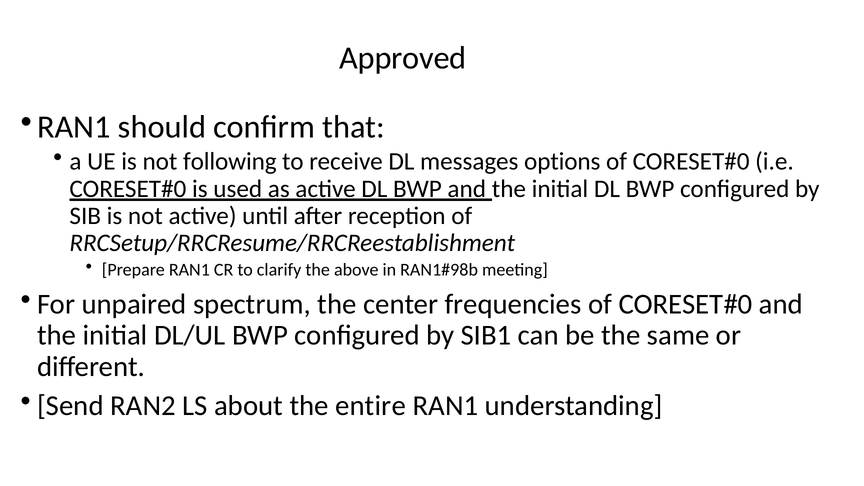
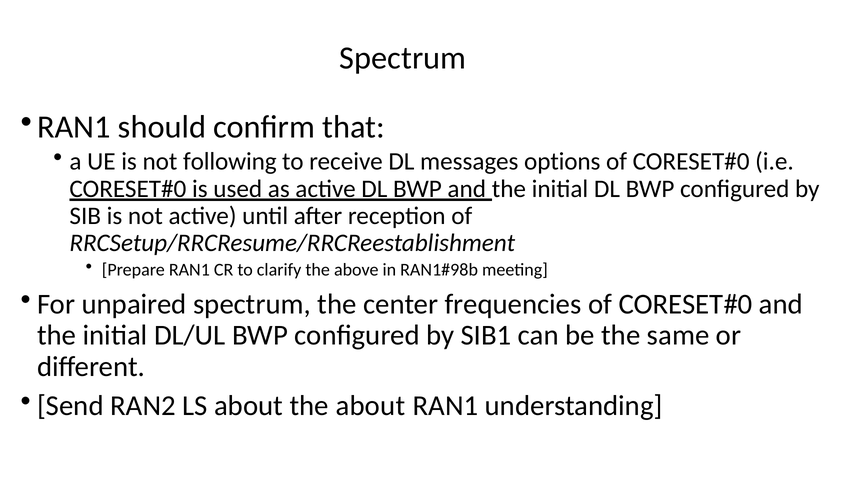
Approved: Approved -> Spectrum (403, 58)
the entire: entire -> about (370, 406)
